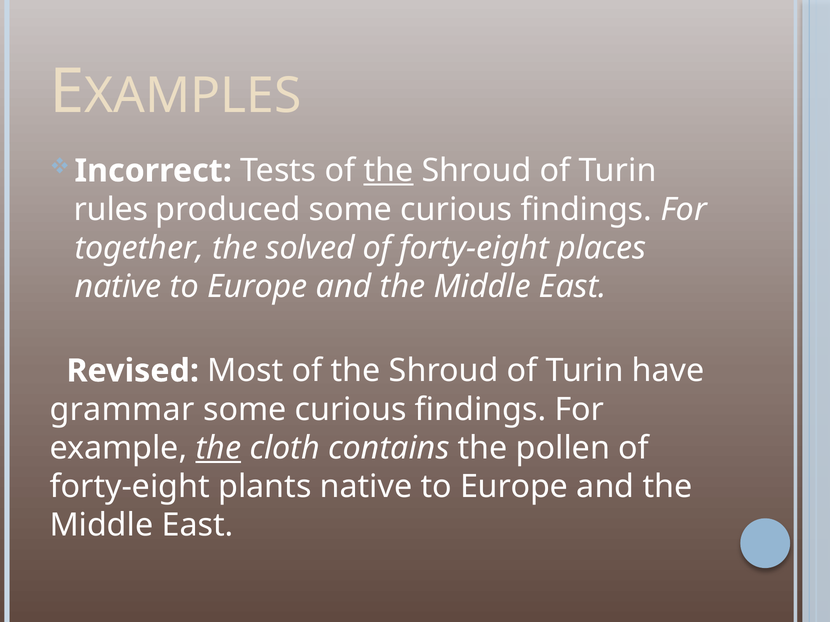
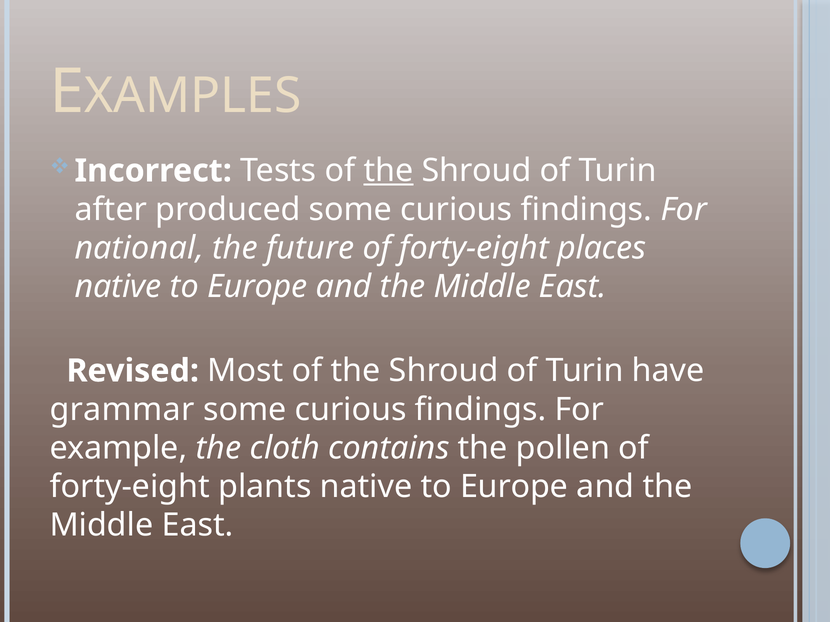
rules: rules -> after (111, 210)
together: together -> national (139, 248)
solved: solved -> future (310, 248)
the underline: present -> none (218, 448)
